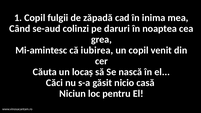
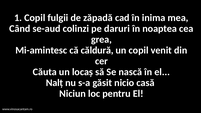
iubirea: iubirea -> căldură (97, 50)
Căci: Căci -> Nalț (54, 83)
